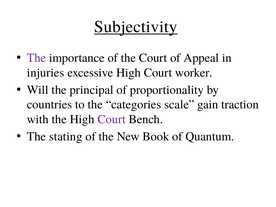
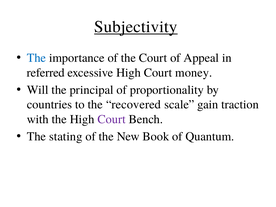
The colour: purple -> blue (36, 58)
injuries: injuries -> referred (46, 73)
worker: worker -> money (194, 73)
categories: categories -> recovered (133, 105)
